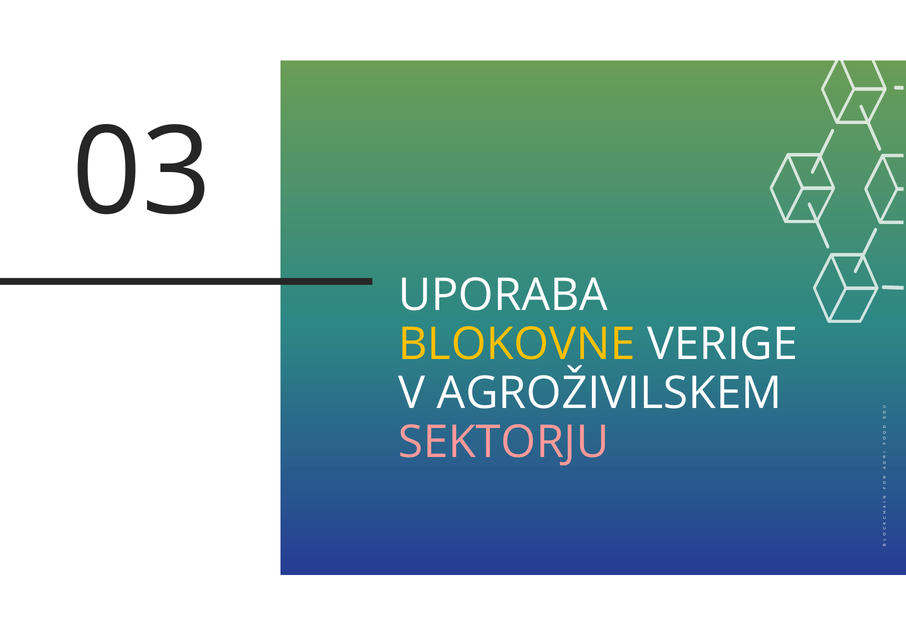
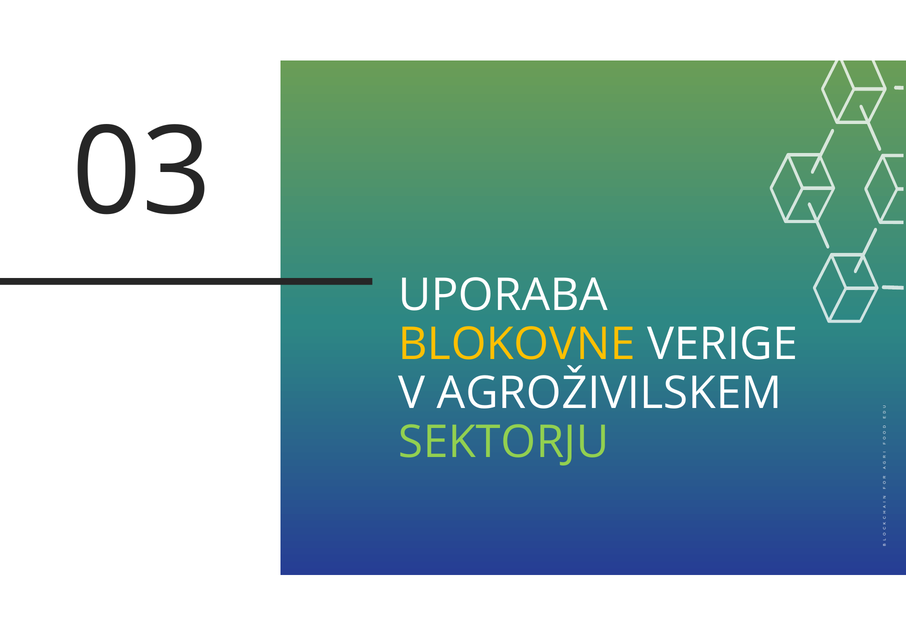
SEKTORJU colour: pink -> light green (504, 442)
